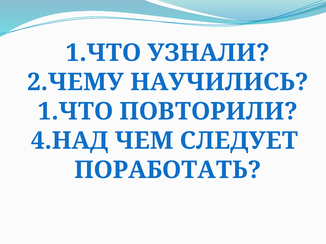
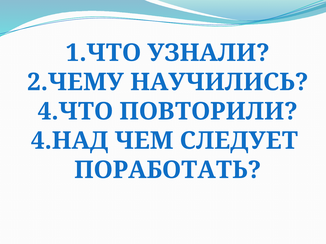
1.ЧТО: 1.ЧТО -> 4.ЧТО (75, 112)
